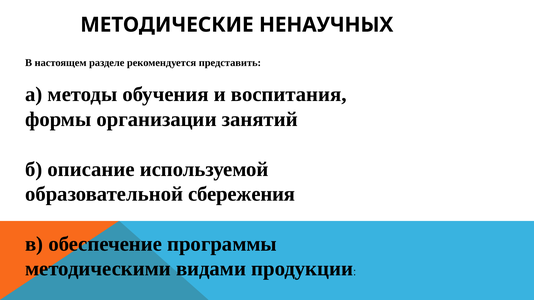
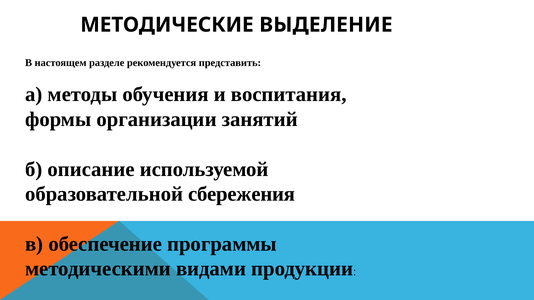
НЕНАУЧНЫХ: НЕНАУЧНЫХ -> ВЫДЕЛЕНИЕ (326, 25)
